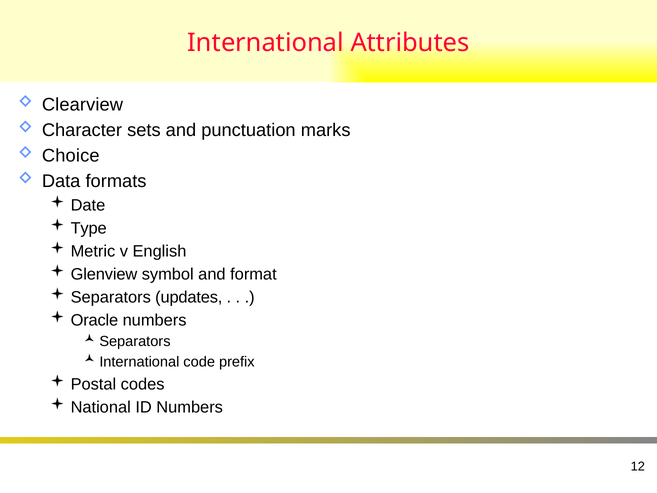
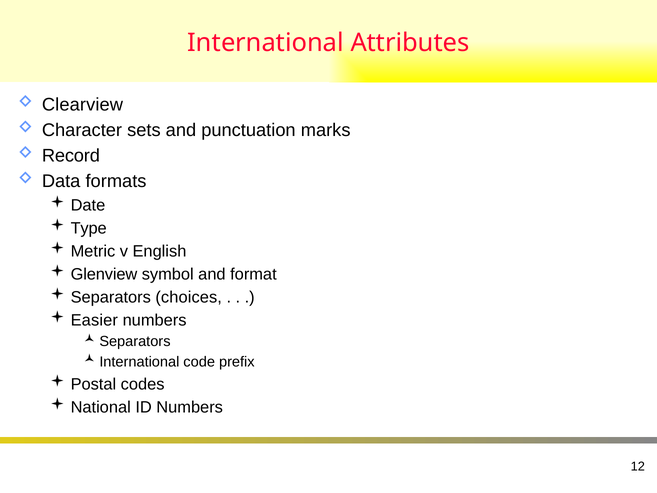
Choice: Choice -> Record (71, 156)
updates: updates -> choices (189, 297)
Oracle: Oracle -> Easier (94, 320)
